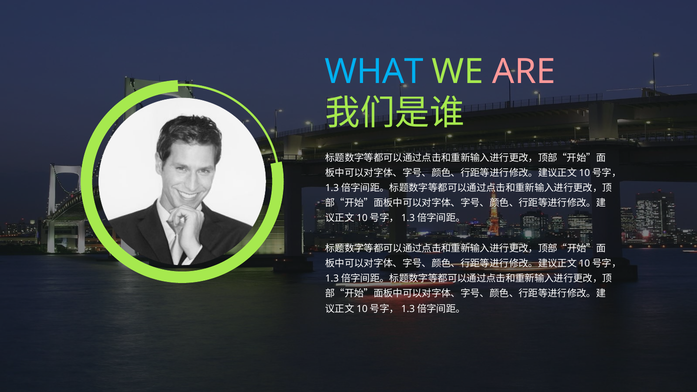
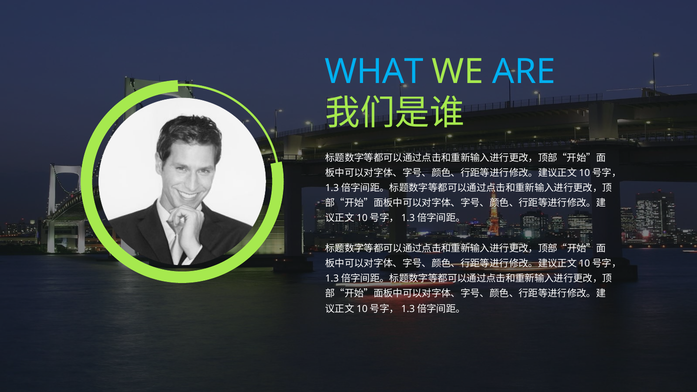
ARE colour: pink -> light blue (524, 72)
